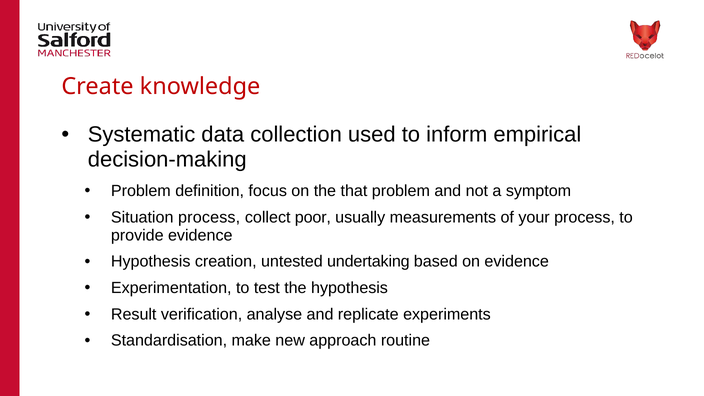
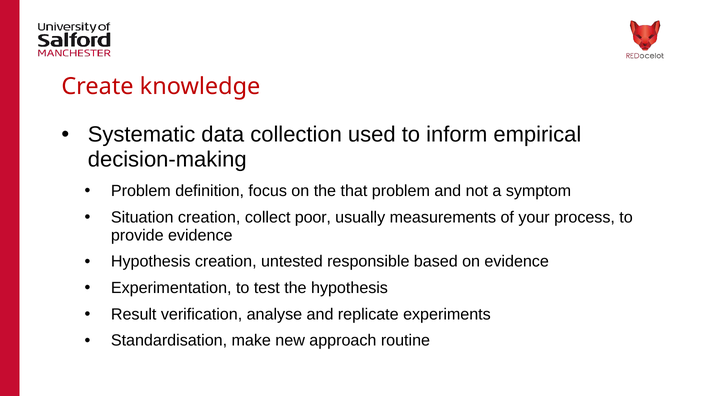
Situation process: process -> creation (209, 217)
undertaking: undertaking -> responsible (368, 262)
